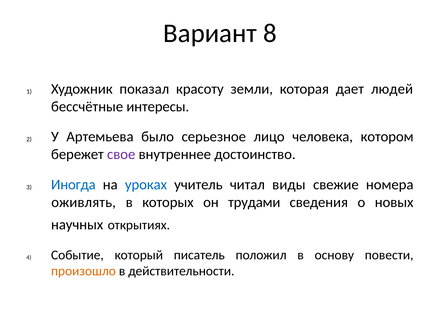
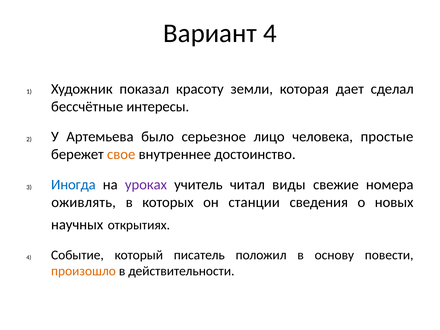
Вариант 8: 8 -> 4 (270, 33)
людей: людей -> сделал (392, 89)
котором: котором -> простые (387, 137)
свое colour: purple -> orange (121, 154)
уроках colour: blue -> purple (146, 185)
трудами: трудами -> станции (254, 202)
